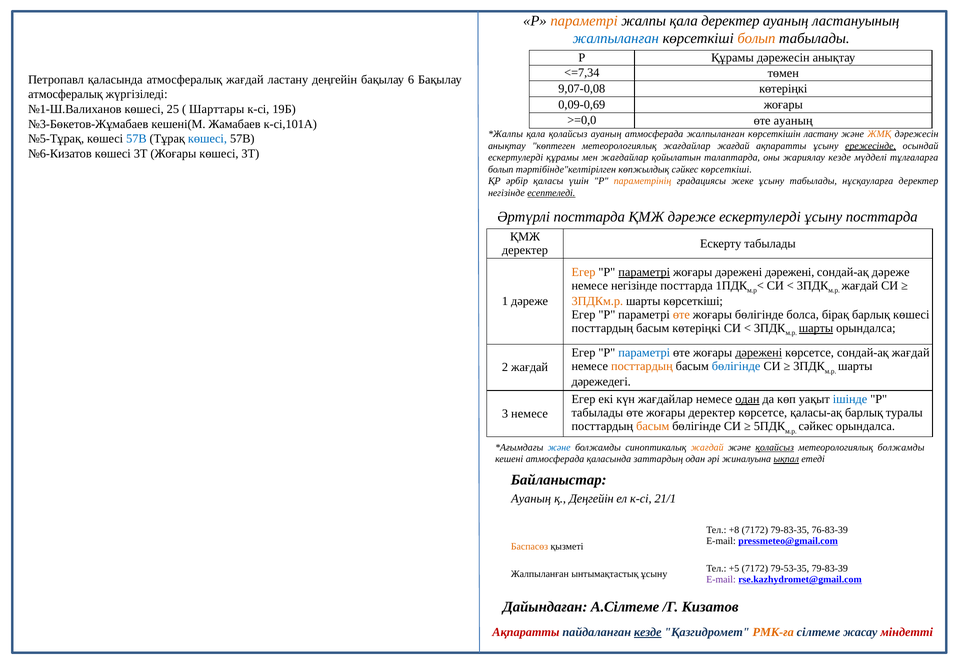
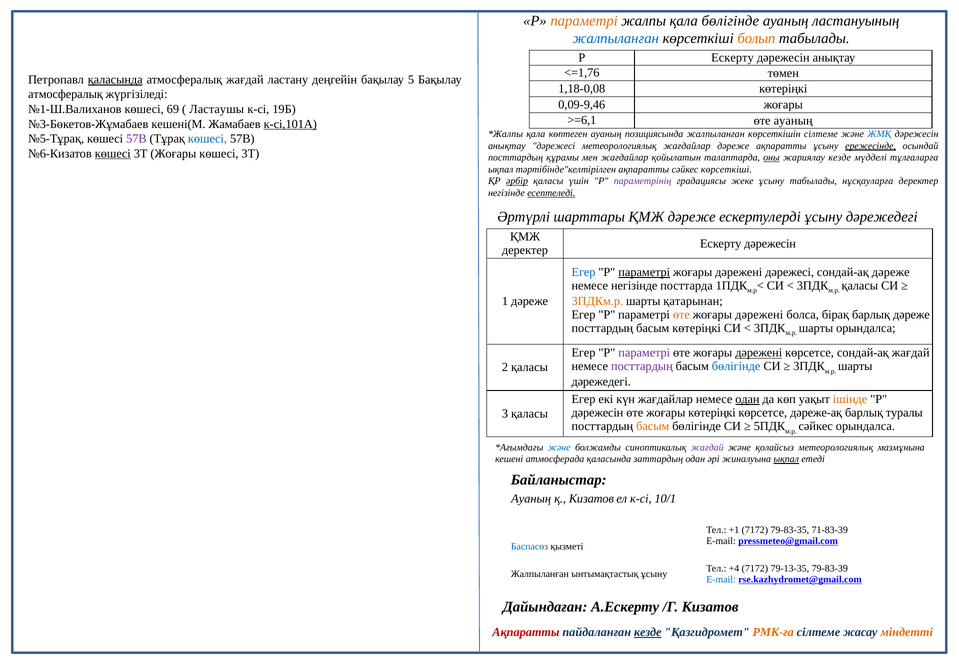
қала деректер: деректер -> бөлігінде (730, 21)
Р Құрамы: Құрамы -> Ескерту (732, 58)
<=7,34: <=7,34 -> <=1,76 (582, 73)
қаласында underline: none -> present (115, 80)
6: 6 -> 5 (411, 80)
9,07-0,08: 9,07-0,08 -> 1,18-0,08 (582, 89)
0,09-0,69: 0,09-0,69 -> 0,09-9,46 (582, 105)
25: 25 -> 69 (173, 109)
Шарттары: Шарттары -> Ластаушы (217, 109)
>=0,0: >=0,0 -> >=6,1 (582, 120)
к-сі,101А underline: none -> present (290, 124)
қала қолайсыз: қолайсыз -> көптеген (568, 134)
ауаның атмосферада: атмосферада -> позициясында (654, 134)
көрсеткішін ластану: ластану -> сілтеме (821, 134)
ЖМҚ colour: orange -> blue (879, 134)
57В colour: blue -> purple (136, 139)
анықтау көптеген: көптеген -> дәрежесі (554, 146)
жағдайлар жағдай: жағдай -> дәреже (733, 146)
көшесі underline: none -> present (113, 154)
ескертулерді: ескертулерді -> посттардың (516, 158)
оны underline: none -> present (771, 158)
болып: болып -> ықпал (501, 169)
тәртібінде"келтірілген көпжылдық: көпжылдық -> ақпаратты (644, 169)
әрбір underline: none -> present (517, 181)
параметрінің colour: orange -> purple (643, 181)
Әртүрлі посттарда: посттарда -> шарттары (589, 217)
ұсыну посттарда: посттарда -> дәрежедегі (882, 217)
табылады: табылады -> дәрежесін (770, 243)
Егер colour: orange -> blue (584, 272)
дәрежені дәрежені: дәрежені -> дәрежесі (790, 272)
жағдай: жағдай -> қаласы (860, 286)
шарты көрсеткіші: көрсеткіші -> қатарынан (693, 301)
бөлігінде: бөлігінде -> дәрежені (759, 315)
барлық көшесі: көшесі -> дәреже (911, 315)
шарты underline: present -> none (816, 328)
параметрі colour: blue -> purple (644, 353)
посттардың colour: orange -> purple (642, 366)
2 жағдай: жағдай -> қаласы (530, 367)
ішінде colour: blue -> orange (850, 399)
табылады: табылады -> дәрежесін (597, 413)
жоғары деректер: деректер -> көтеріңкі (712, 413)
қаласы-ақ: қаласы-ақ -> дәреже-ақ (816, 413)
3 немесе: немесе -> қаласы (530, 414)
жағдай colour: orange -> purple (707, 447)
қолайсыз underline: present -> none (775, 447)
метеорологиялық болжамды: болжамды -> мазмұнына (901, 447)
қ Деңгейін: Деңгейін -> Кизатов (591, 499)
21/1: 21/1 -> 10/1 (665, 499)
+8: +8 -> +1 (734, 530)
76-83-39: 76-83-39 -> 71-83-39 (830, 530)
Баспасөз colour: orange -> blue (530, 546)
+5: +5 -> +4 (734, 568)
79-53-35: 79-53-35 -> 79-13-35 (790, 568)
E-mail colour: purple -> blue (721, 579)
А.Сілтеме: А.Сілтеме -> А.Ескерту (625, 607)
міндетті colour: red -> orange (907, 632)
